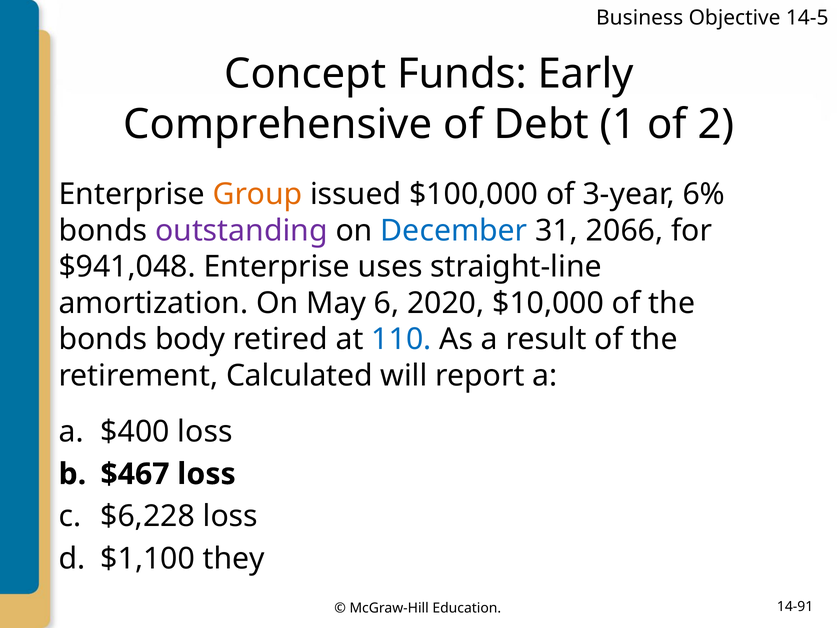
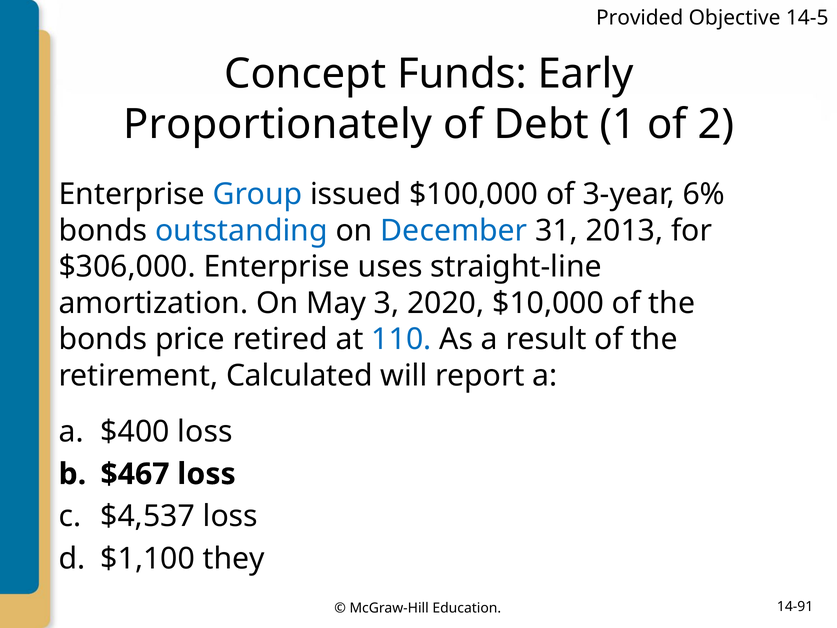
Business: Business -> Provided (640, 18)
Comprehensive: Comprehensive -> Proportionately (278, 124)
Group colour: orange -> blue (258, 194)
outstanding colour: purple -> blue (241, 230)
2066: 2066 -> 2013 (625, 230)
$941,048: $941,048 -> $306,000 (127, 267)
6: 6 -> 3 (387, 303)
body: body -> price (190, 339)
$6,228: $6,228 -> $4,537 (148, 516)
